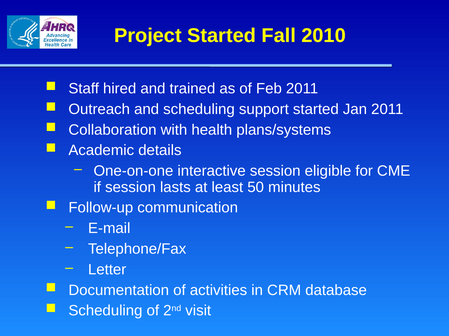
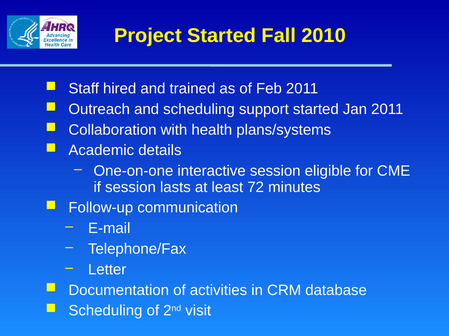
50: 50 -> 72 (256, 187)
